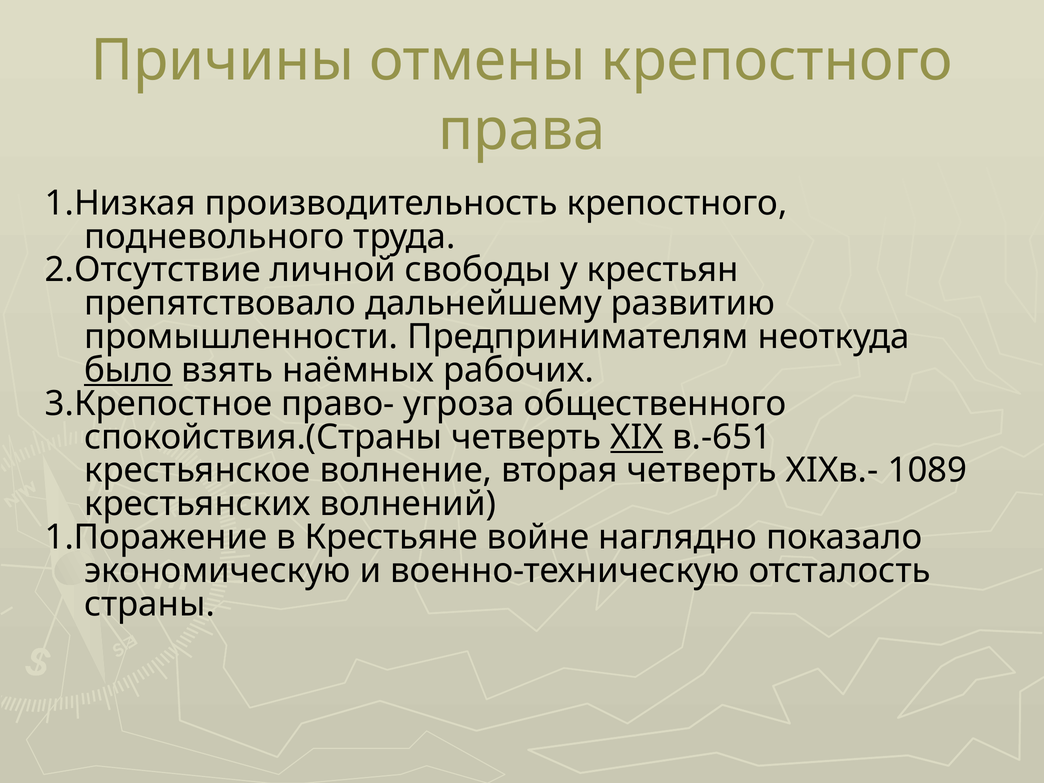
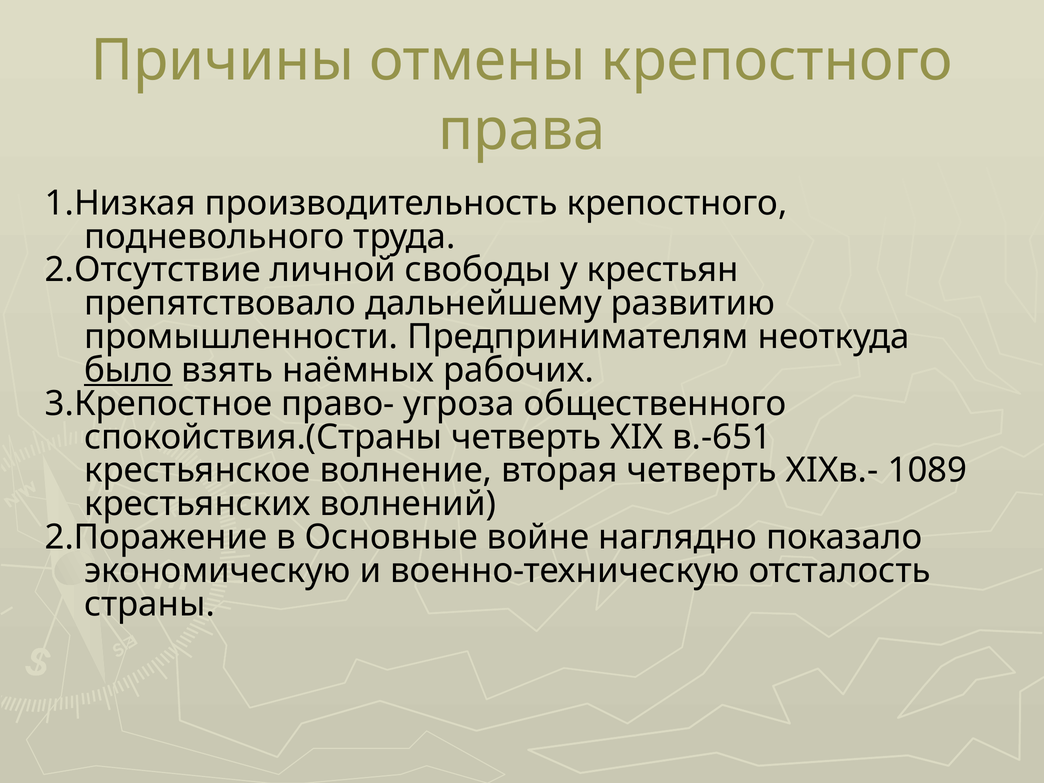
XIX underline: present -> none (637, 437)
1.Поражение: 1.Поражение -> 2.Поражение (156, 537)
Крестьяне: Крестьяне -> Основные (391, 537)
